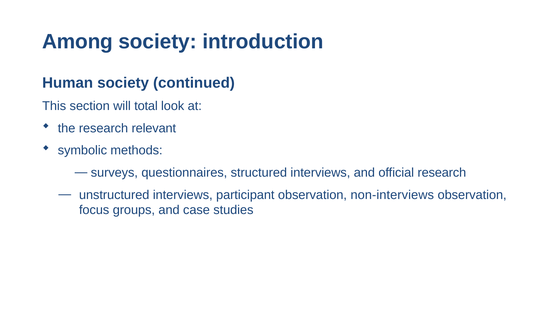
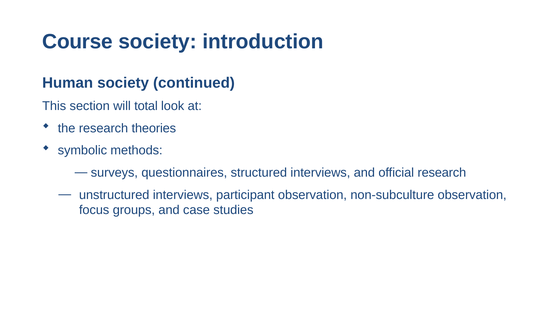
Among: Among -> Course (77, 42)
relevant: relevant -> theories (154, 128)
non-interviews: non-interviews -> non-subculture (392, 195)
